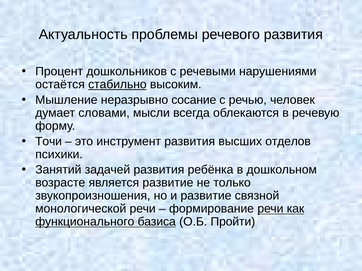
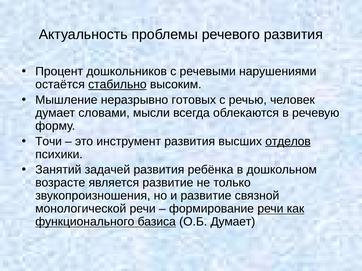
сосание: сосание -> готовых (194, 100)
отделов underline: none -> present (288, 142)
О.Б Пройти: Пройти -> Думает (233, 222)
